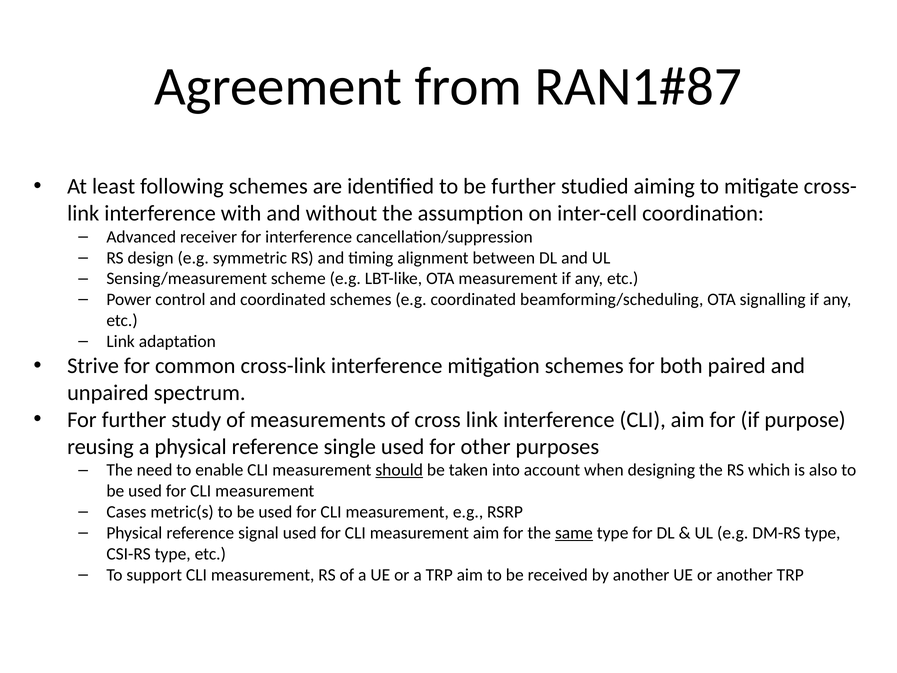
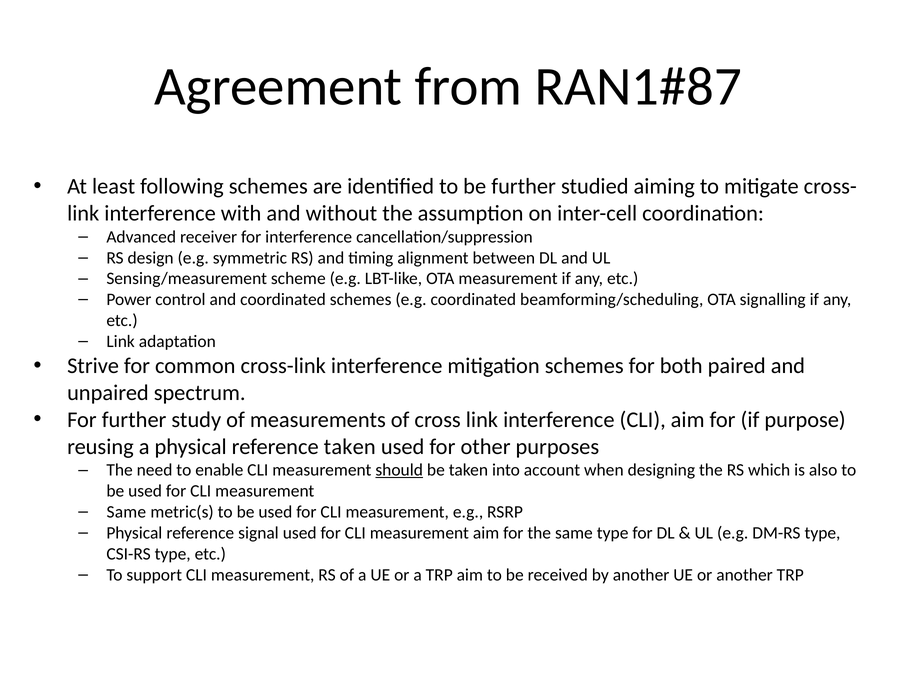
reference single: single -> taken (350, 446)
Cases: Cases -> Same (126, 512)
same underline: present -> none (574, 533)
